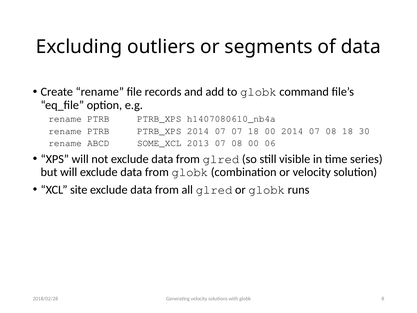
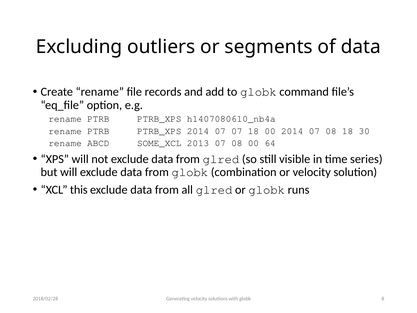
06: 06 -> 64 (270, 143)
site: site -> this (79, 190)
